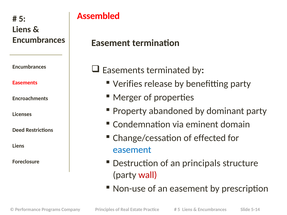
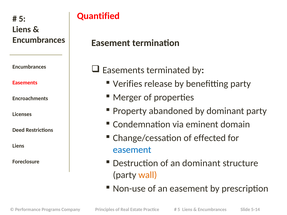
Assembled: Assembled -> Quantified (98, 16)
an principals: principals -> dominant (201, 163)
wall colour: red -> orange (148, 175)
